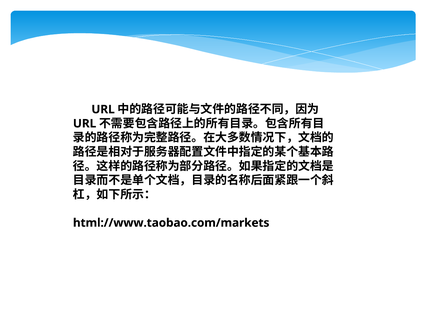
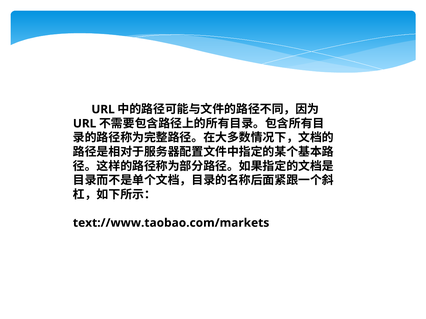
html://www.taobao.com/markets: html://www.taobao.com/markets -> text://www.taobao.com/markets (171, 223)
